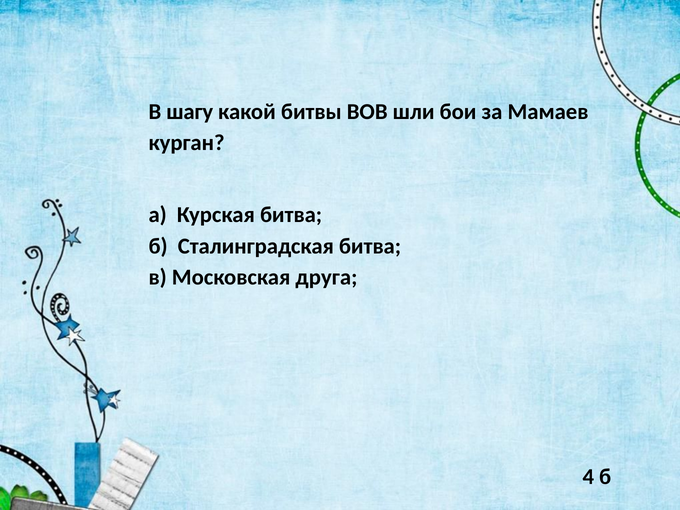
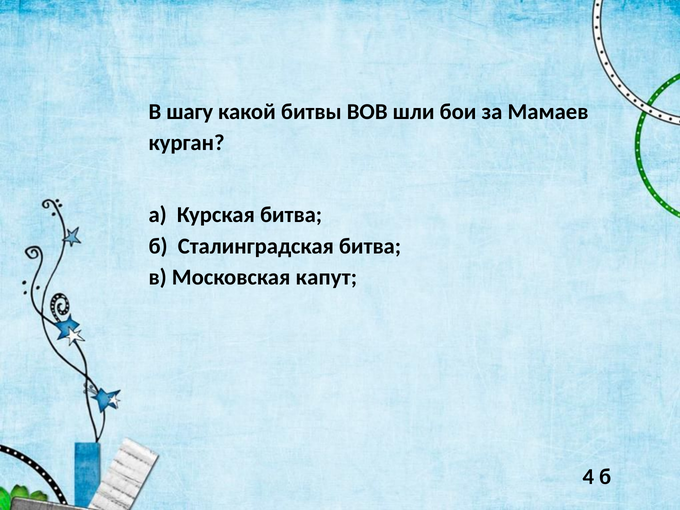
друга: друга -> капут (326, 277)
